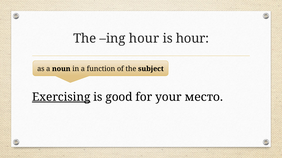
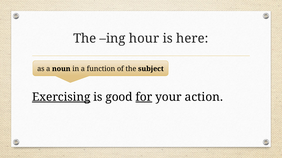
is hour: hour -> here (192, 39)
for underline: none -> present (144, 97)
место: место -> action (204, 97)
